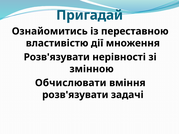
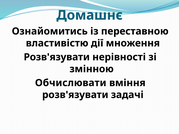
Пригадай: Пригадай -> Домашнє (90, 15)
